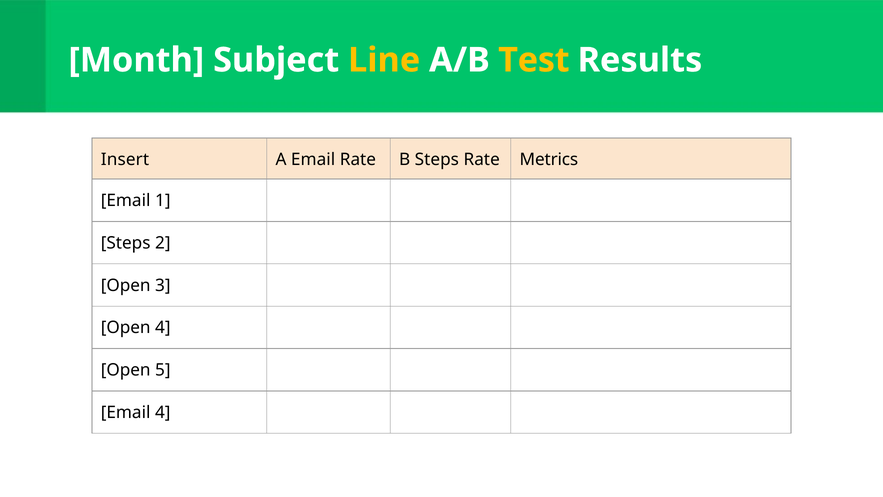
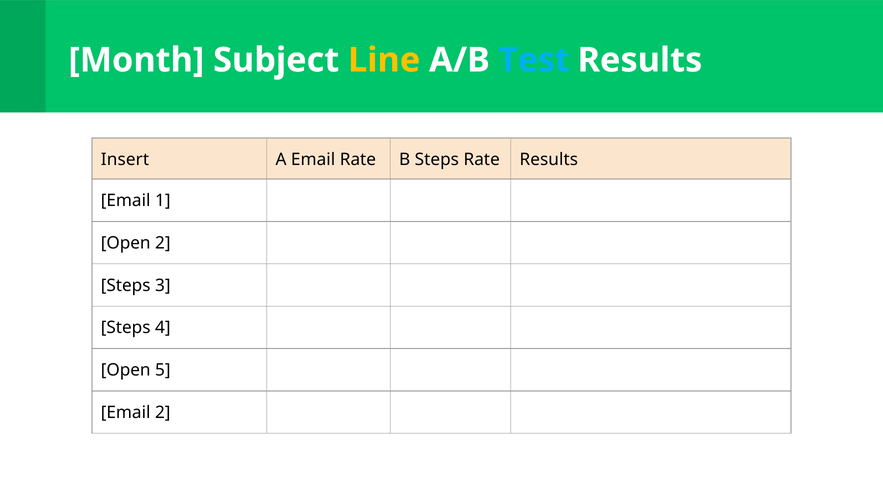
Test colour: yellow -> light blue (534, 60)
Rate Metrics: Metrics -> Results (549, 159)
Steps: Steps -> Open (126, 243)
Open: Open -> Steps (126, 285)
Open: Open -> Steps (126, 328)
Email 4: 4 -> 2 (163, 412)
